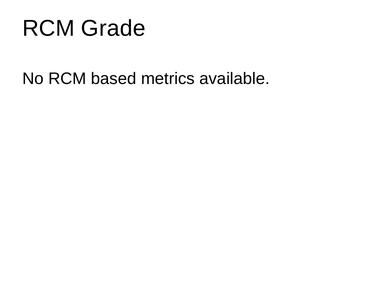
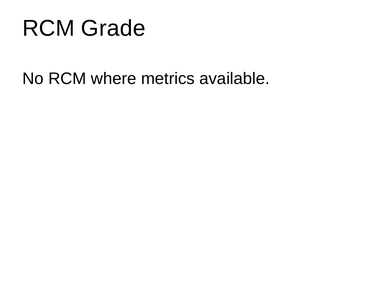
based: based -> where (114, 79)
